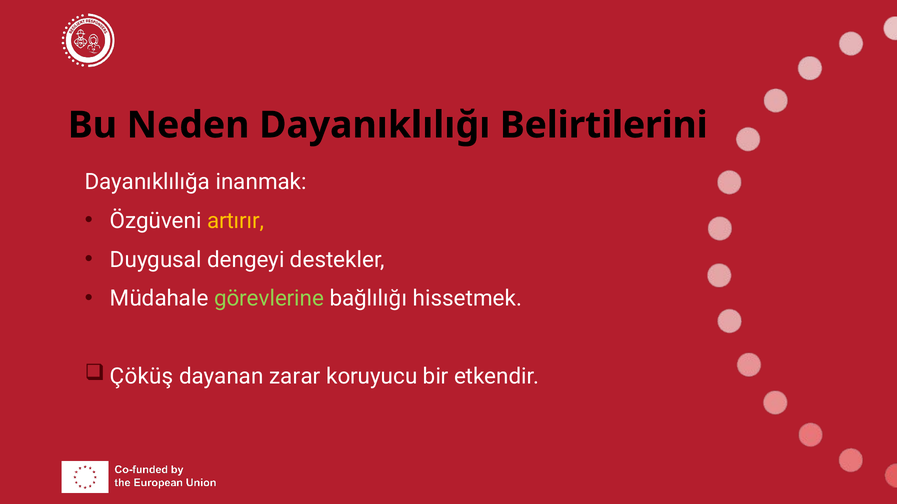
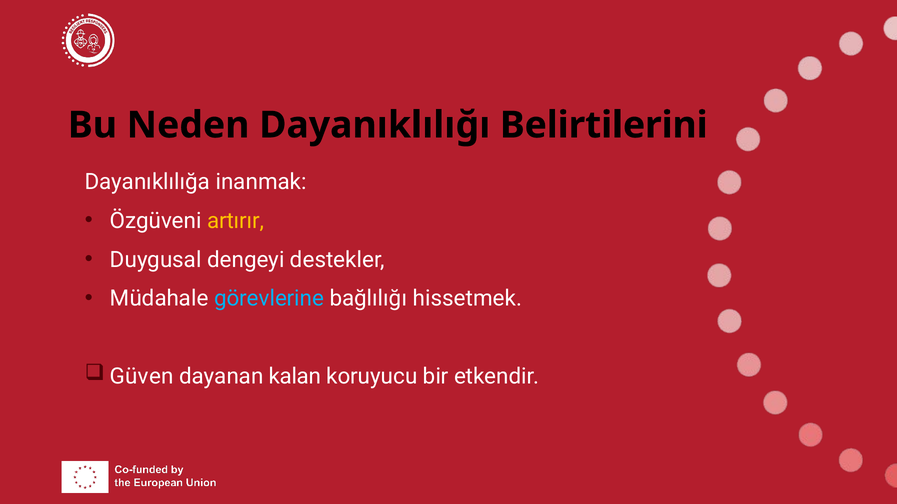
görevlerine colour: light green -> light blue (269, 299)
Çöküş: Çöküş -> Güven (142, 377)
zarar: zarar -> kalan (295, 377)
